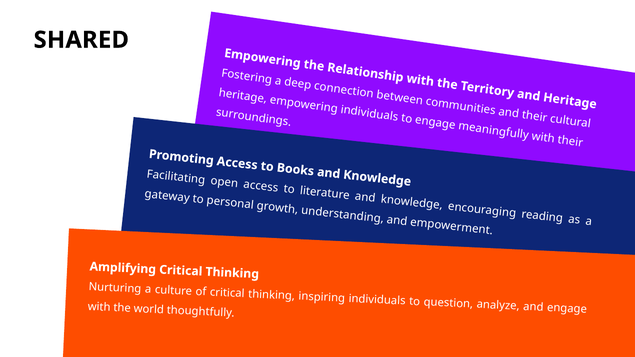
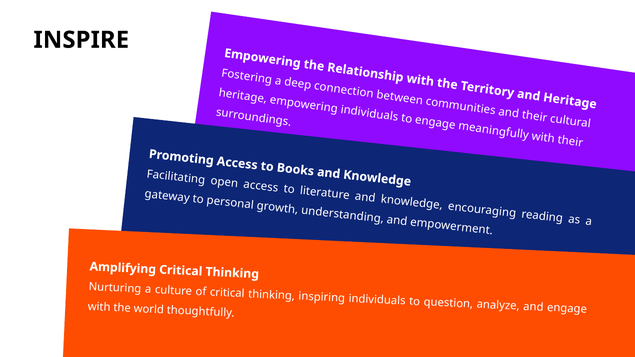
SHARED: SHARED -> INSPIRE (81, 40)
